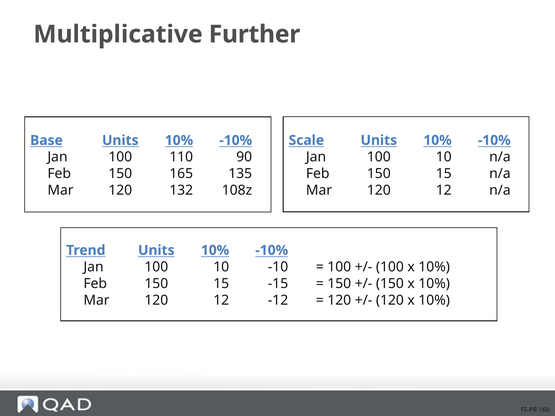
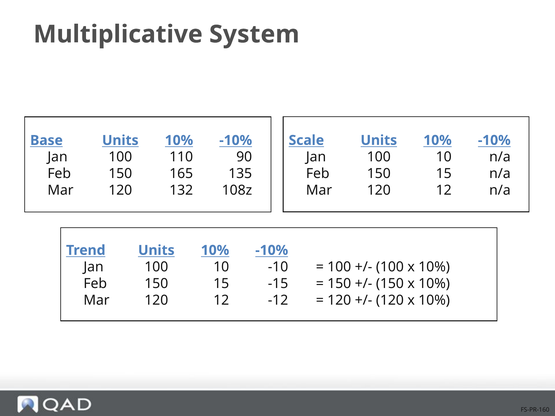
Further: Further -> System (254, 34)
